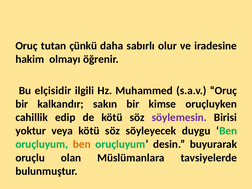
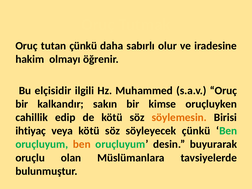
söylemesin colour: purple -> orange (179, 117)
yoktur: yoktur -> ihtiyaç (31, 131)
söyleyecek duygu: duygu -> çünkü (196, 131)
